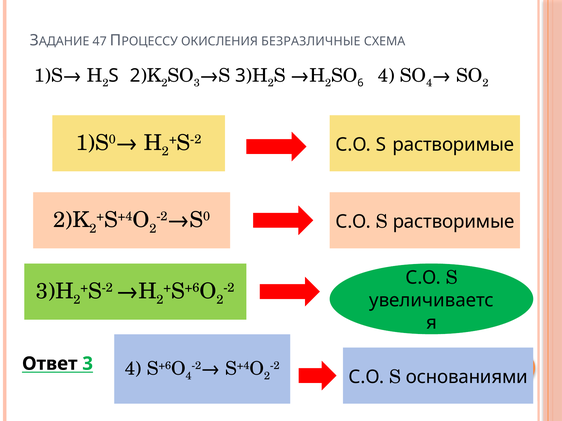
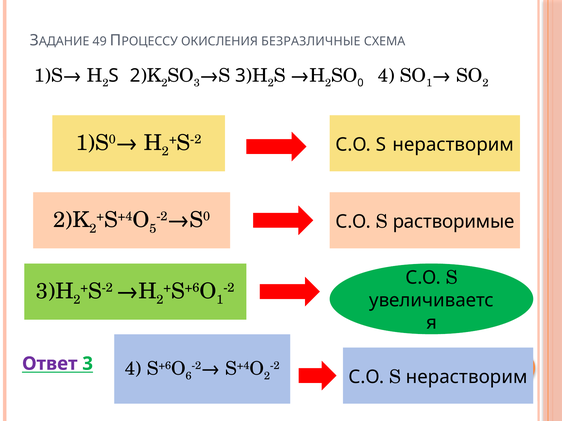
47: 47 -> 49 (100, 41)
6: 6 -> 0 (360, 83)
4: 4 -> 1 (429, 83)
растворимые: растворимые -> нерастворим (453, 145)
2: 2 -> 5 (153, 229)
2: 2 -> 1 (220, 300)
Ответ colour: black -> purple (50, 364)
4: 4 -> 6 (189, 376)
основаниями: основаниями -> нерастворим (467, 377)
